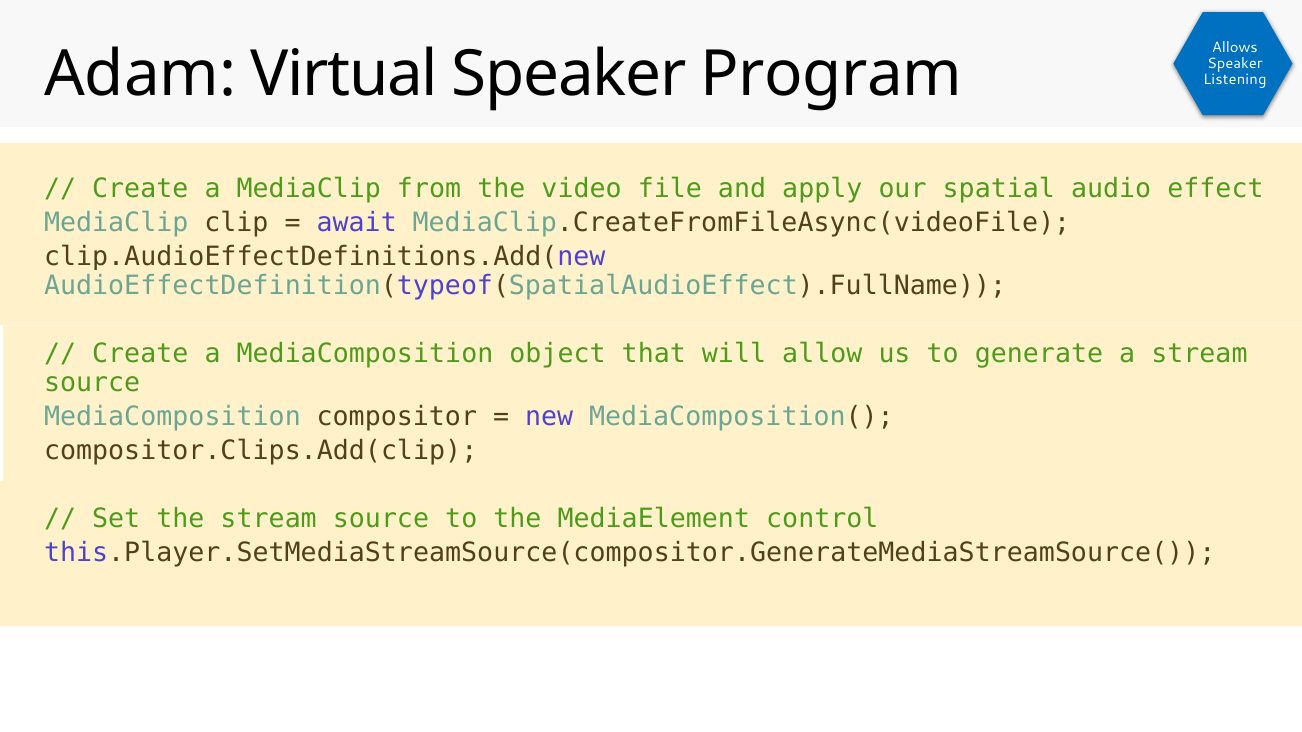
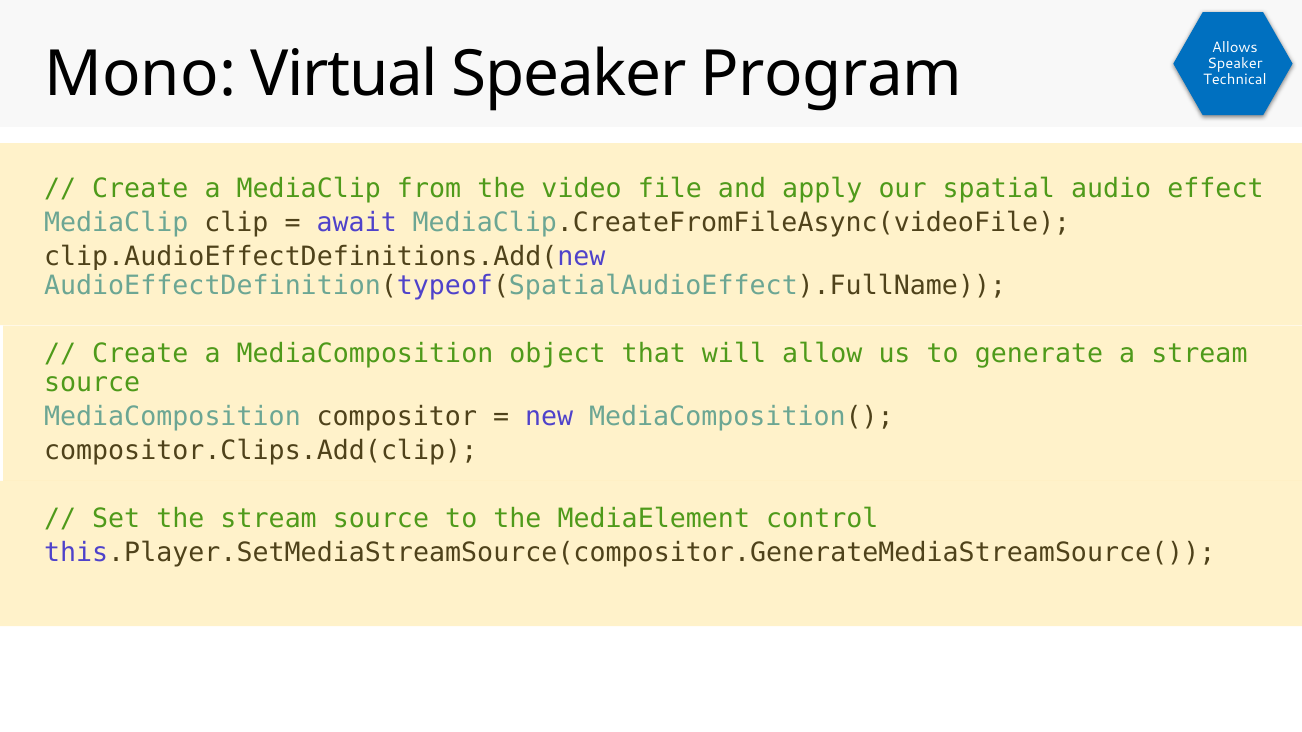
Adam: Adam -> Mono (140, 75)
Listening: Listening -> Technical (1235, 80)
